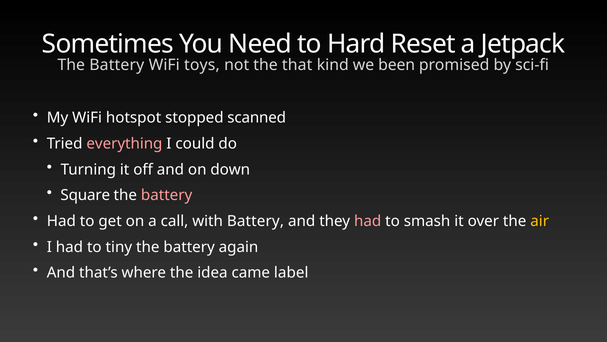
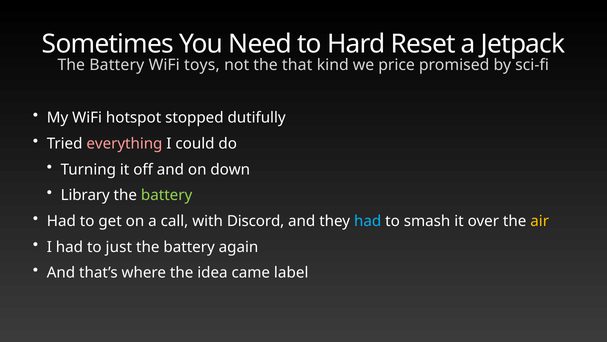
been: been -> price (397, 65)
scanned: scanned -> dutifully (257, 118)
Square: Square -> Library (85, 195)
battery colour: pink -> light green (167, 195)
with Battery: Battery -> Discord (256, 221)
had colour: pink -> light blue (368, 221)
tiny: tiny -> just (119, 247)
